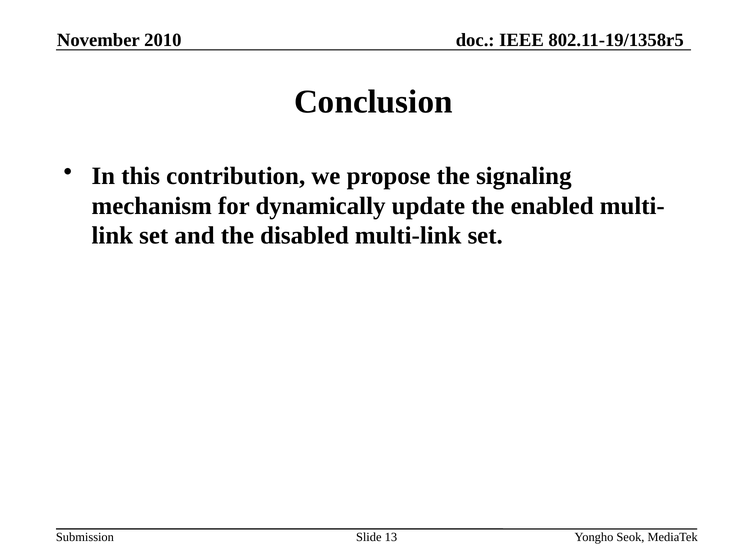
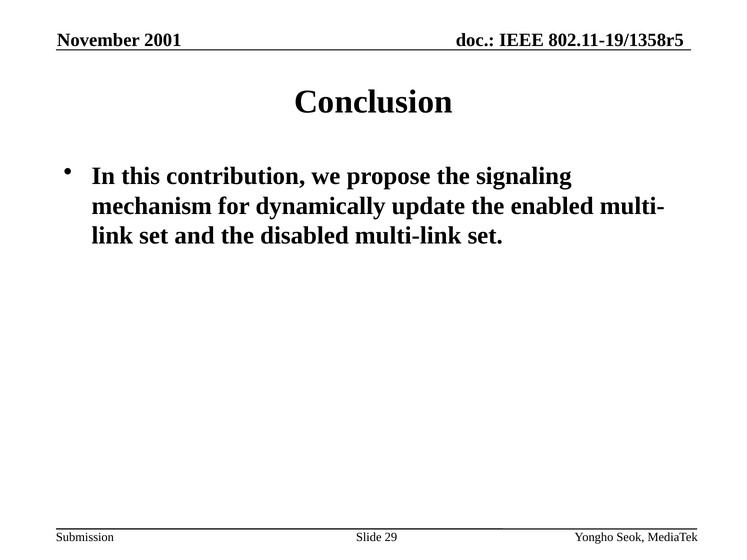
2010: 2010 -> 2001 (163, 40)
13: 13 -> 29 (391, 537)
